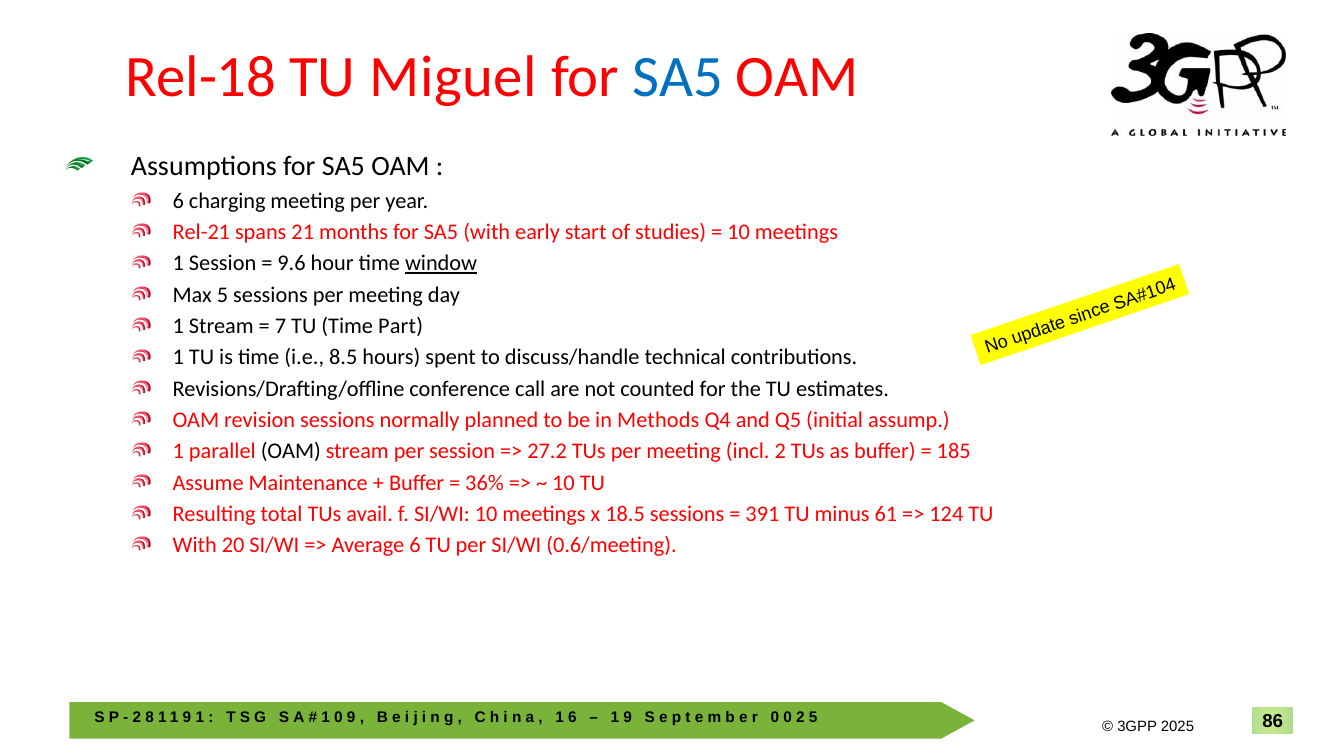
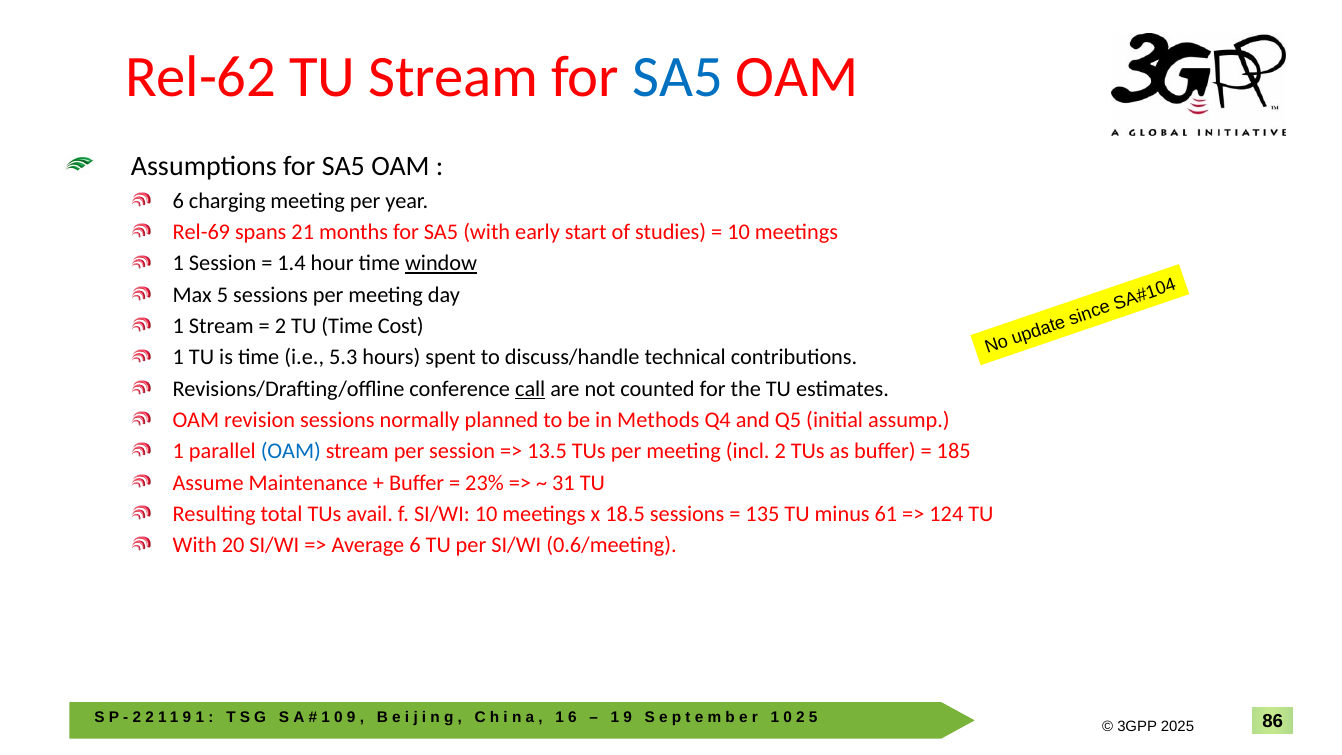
Rel-18: Rel-18 -> Rel-62 (201, 77)
TU Miguel: Miguel -> Stream (454, 77)
Rel-21: Rel-21 -> Rel-69 (201, 232)
9.6: 9.6 -> 1.4 (292, 264)
7: 7 -> 2 (281, 326)
Part: Part -> Cost (401, 326)
8.5: 8.5 -> 5.3 (343, 357)
call underline: none -> present (530, 389)
OAM colour: black -> blue (291, 451)
27.2: 27.2 -> 13.5 (547, 451)
36%: 36% -> 23% (485, 483)
10: 10 -> 31 (563, 483)
391: 391 -> 135 (762, 514)
2 8: 8 -> 2 (150, 717)
0: 0 -> 1 (775, 717)
